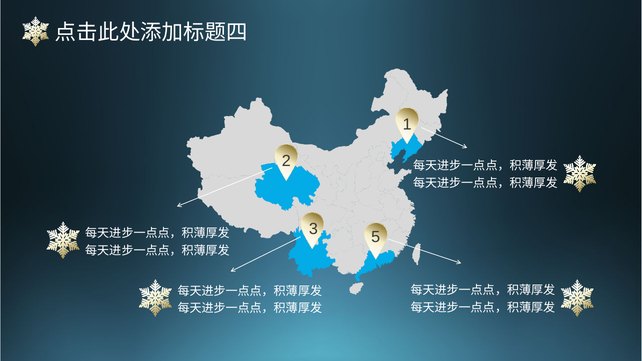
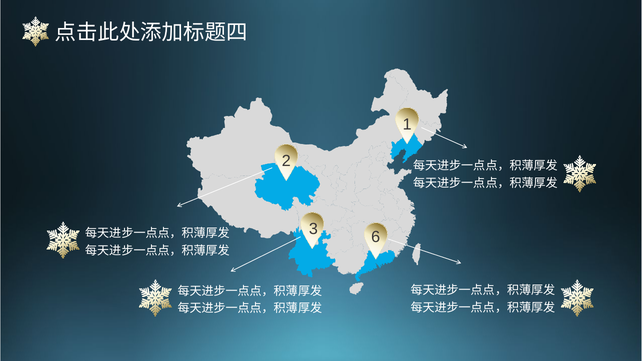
5: 5 -> 6 (376, 237)
